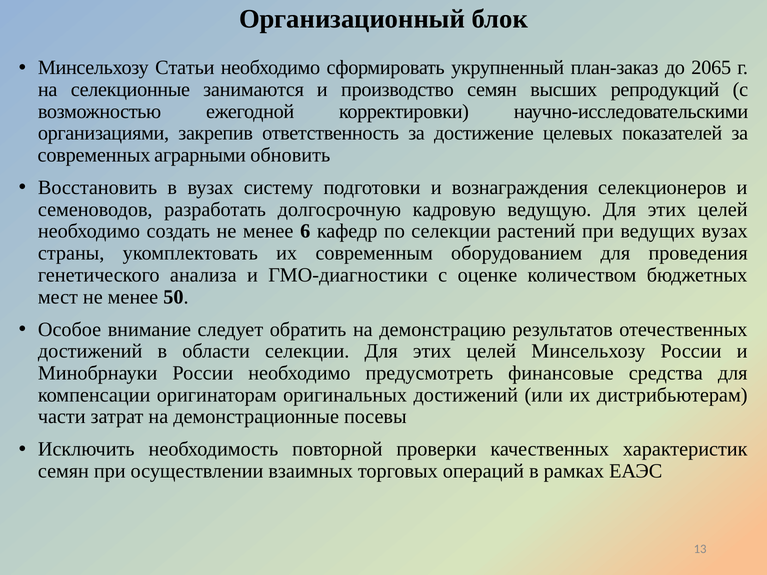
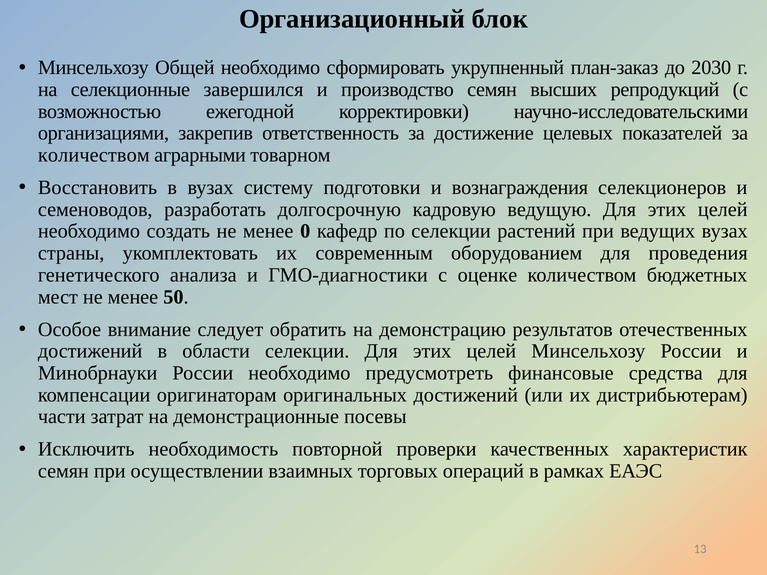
Статьи: Статьи -> Общей (185, 68)
2065: 2065 -> 2030 (711, 68)
занимаются: занимаются -> завершился (253, 90)
современных: современных -> количеством (94, 155)
обновить: обновить -> товарном (290, 155)
6: 6 -> 0 (305, 231)
